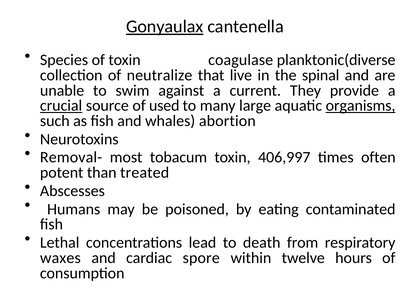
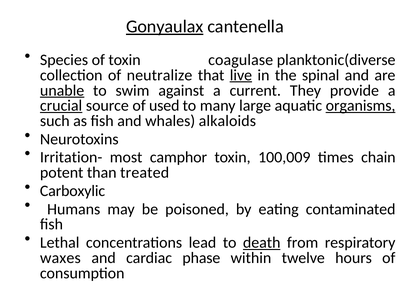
live underline: none -> present (241, 75)
unable underline: none -> present (62, 91)
abortion: abortion -> alkaloids (227, 121)
Removal-: Removal- -> Irritation- (71, 158)
tobacum: tobacum -> camphor (178, 158)
406,997: 406,997 -> 100,009 (284, 158)
often: often -> chain (378, 158)
Abscesses: Abscesses -> Carboxylic (72, 191)
death underline: none -> present (262, 243)
spore: spore -> phase (201, 258)
